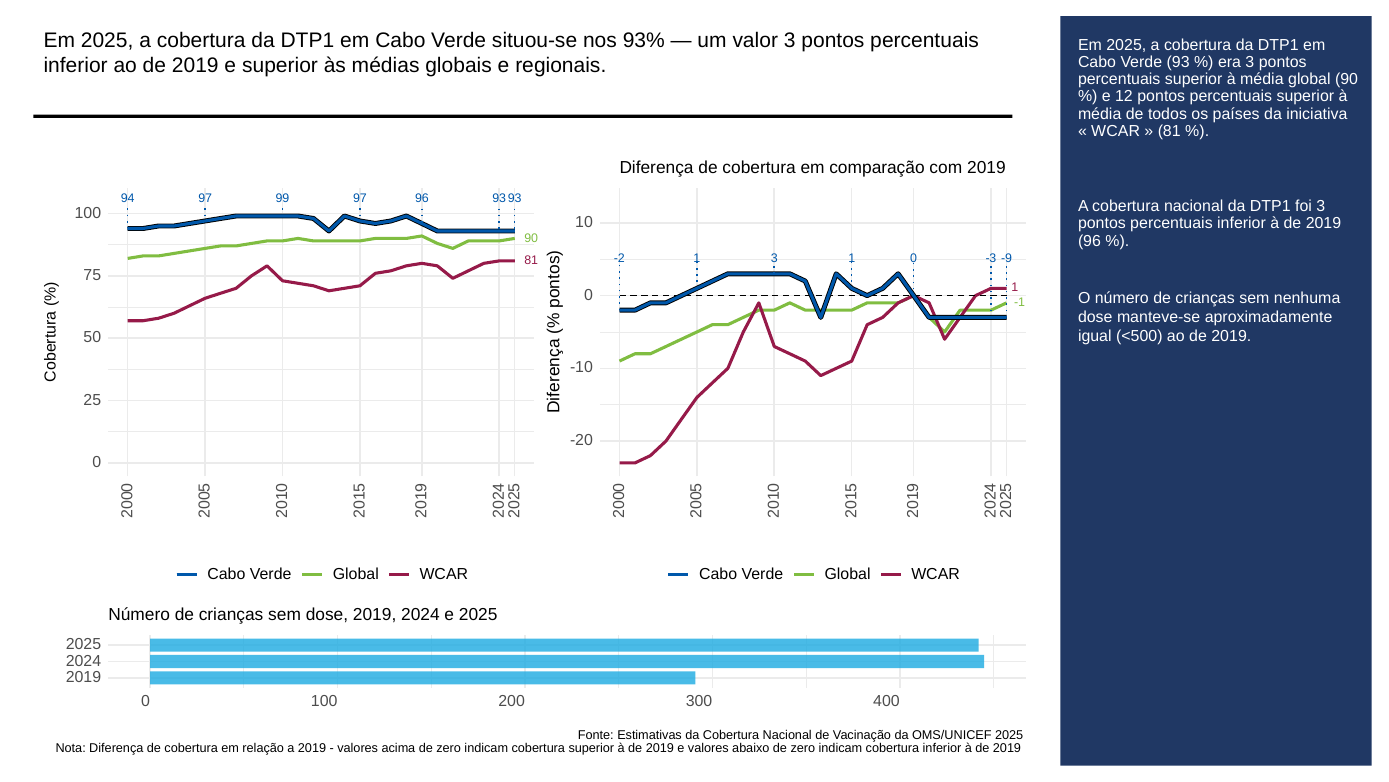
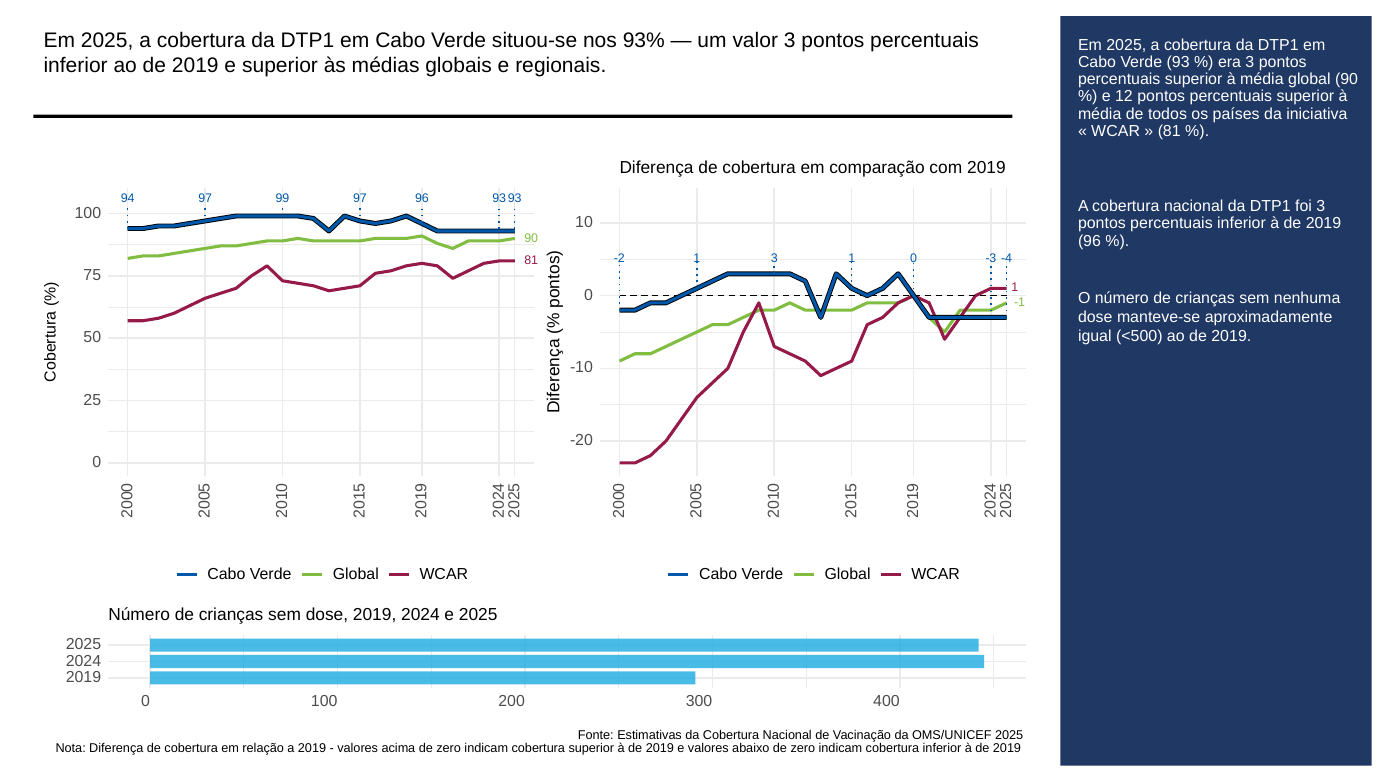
-9: -9 -> -4 (1006, 258)
